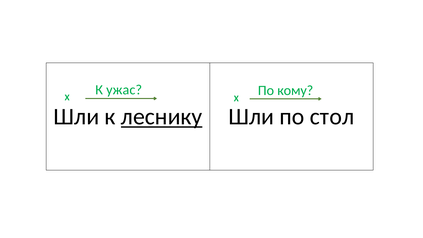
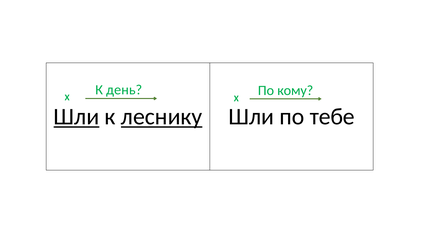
ужас: ужас -> день (124, 90)
Шли underline: none -> present (76, 117)
стол: стол -> тебе (332, 117)
